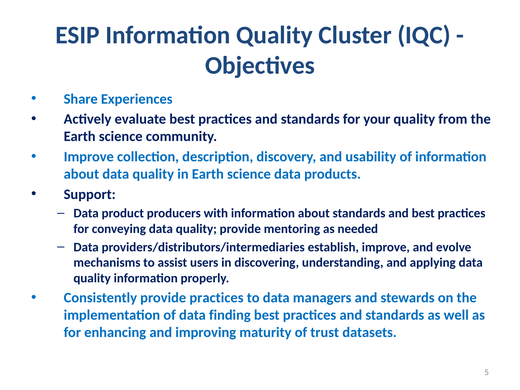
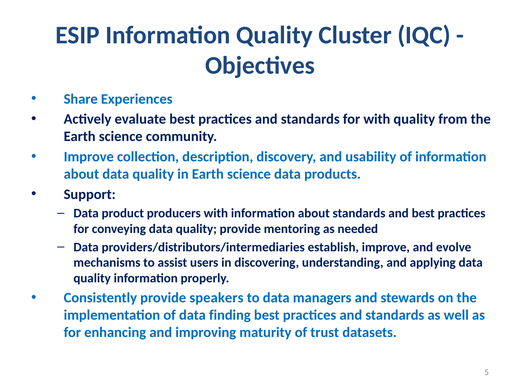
for your: your -> with (377, 119)
provide practices: practices -> speakers (216, 298)
